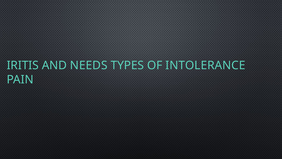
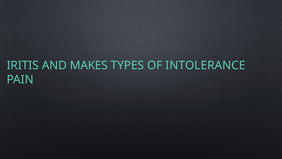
NEEDS: NEEDS -> MAKES (89, 65)
